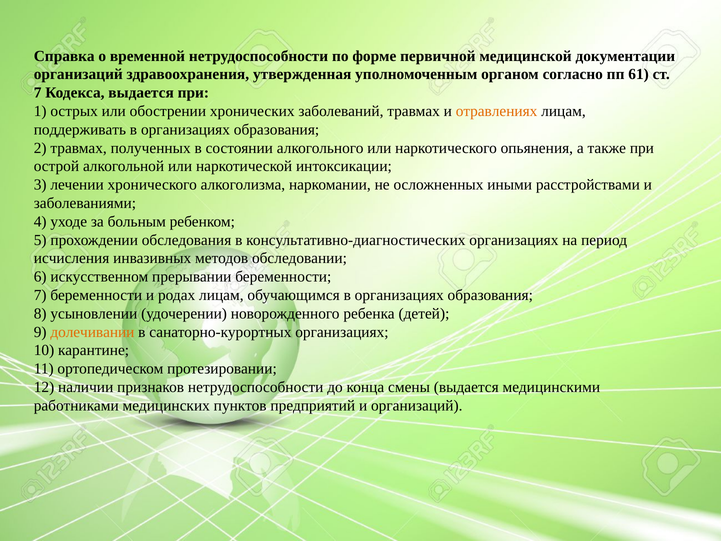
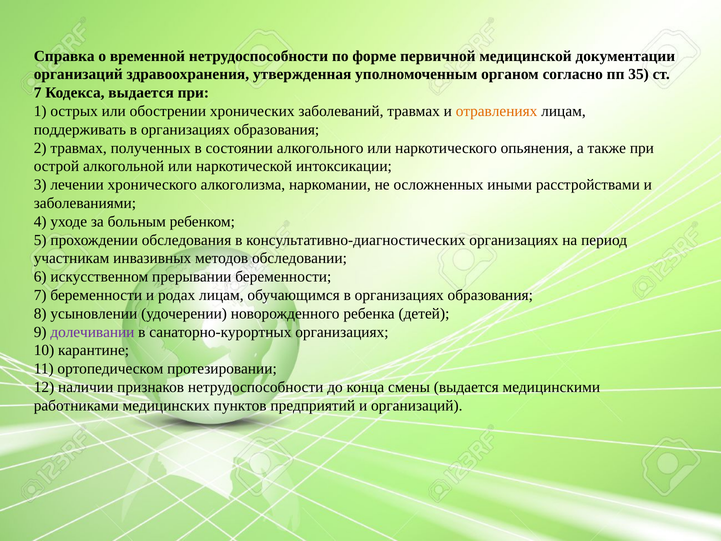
61: 61 -> 35 (639, 74)
исчисления: исчисления -> участникам (72, 258)
долечивании colour: orange -> purple (92, 332)
